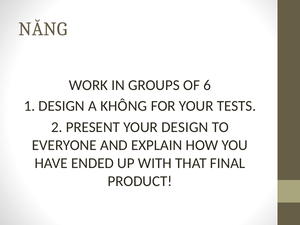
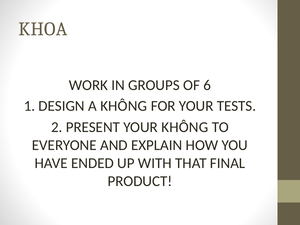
NĂNG: NĂNG -> KHOA (43, 29)
YOUR DESIGN: DESIGN -> KHÔNG (185, 127)
